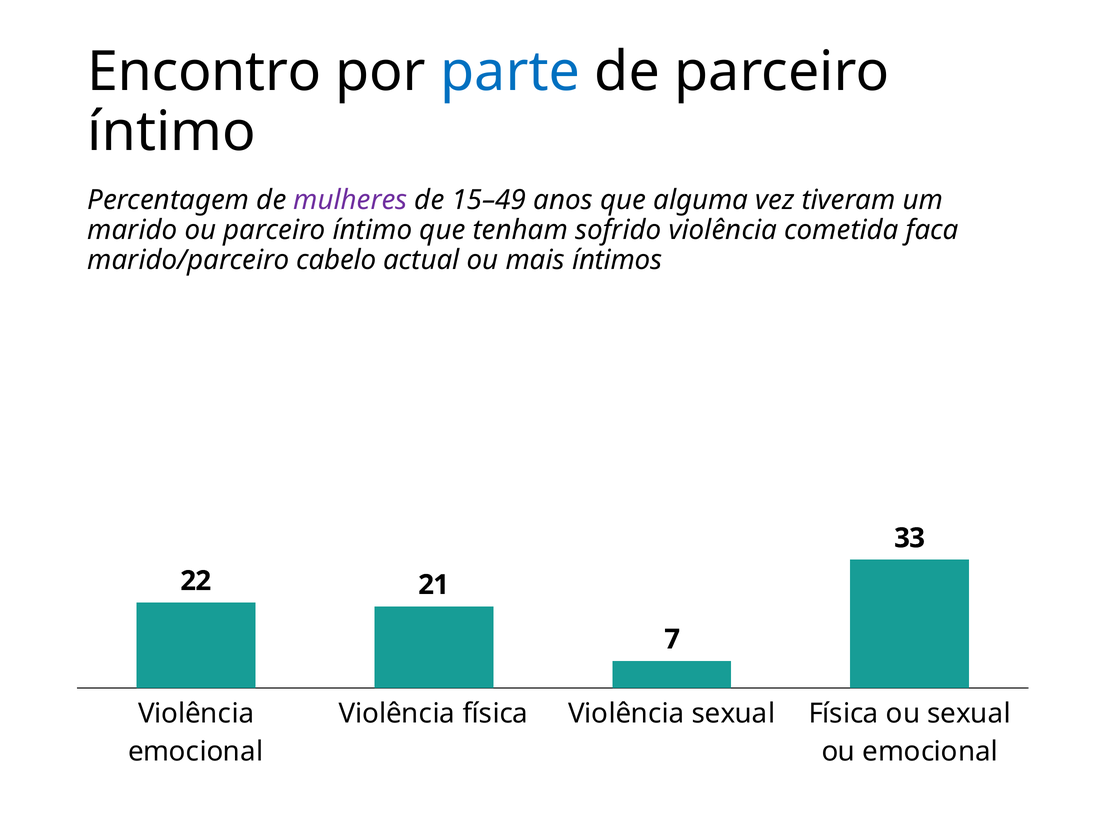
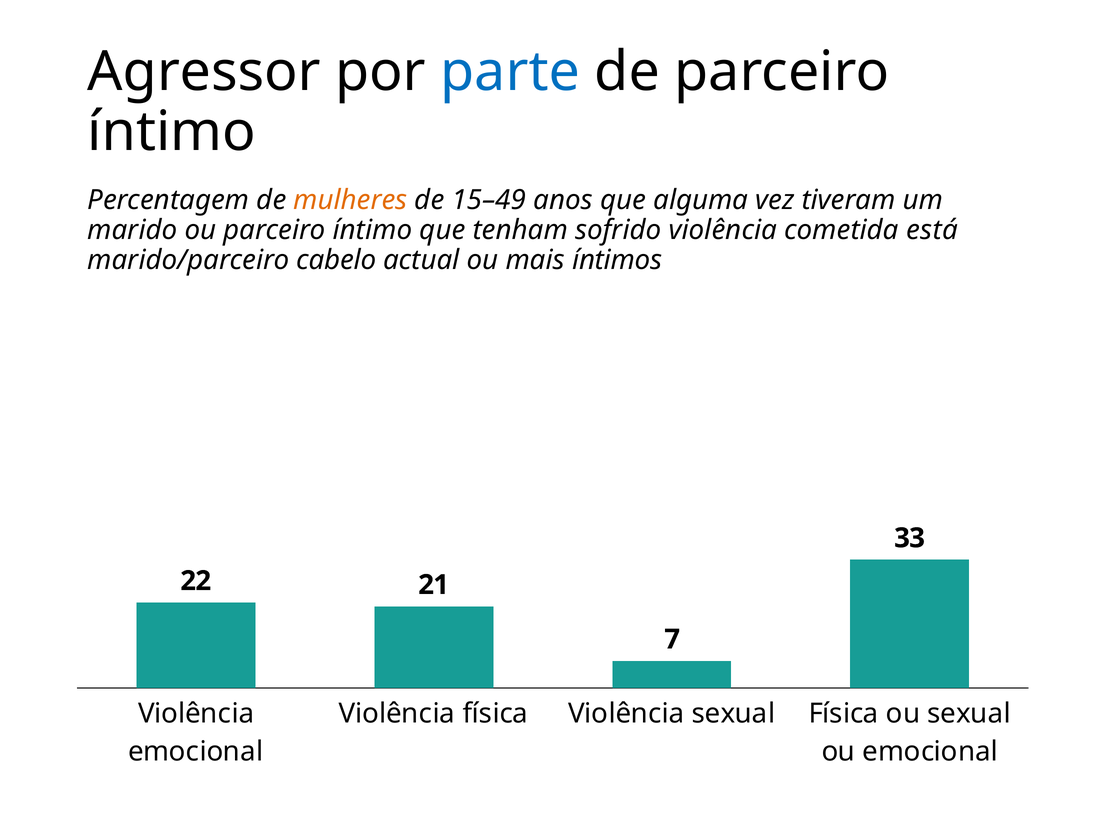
Encontro: Encontro -> Agressor (204, 72)
mulheres colour: purple -> orange (350, 200)
faca: faca -> está (932, 230)
